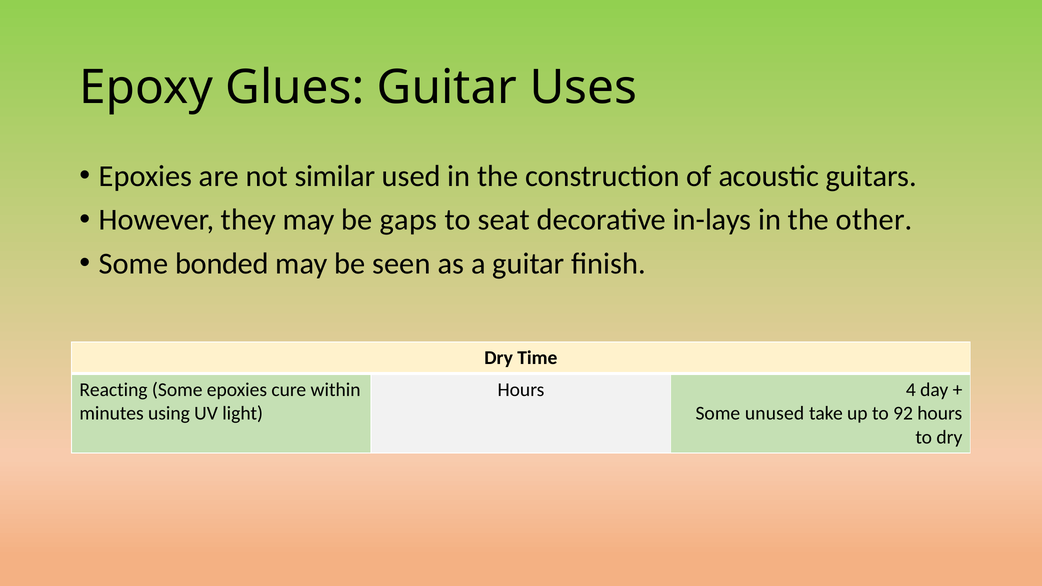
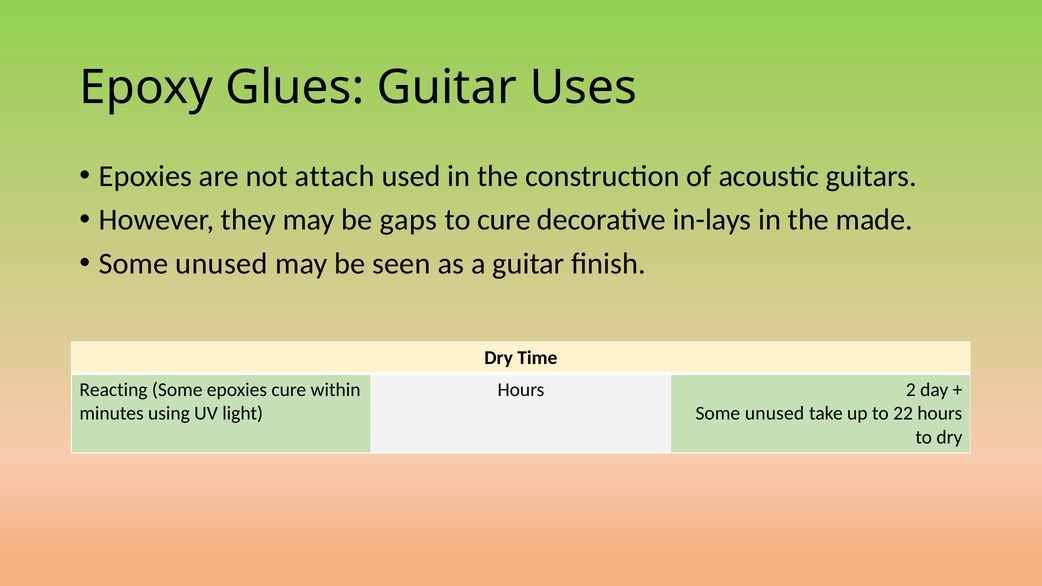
similar: similar -> attach (335, 176)
to seat: seat -> cure (504, 220)
other: other -> made (874, 220)
bonded: bonded -> unused (222, 264)
4: 4 -> 2 (911, 390)
92: 92 -> 22 (903, 414)
